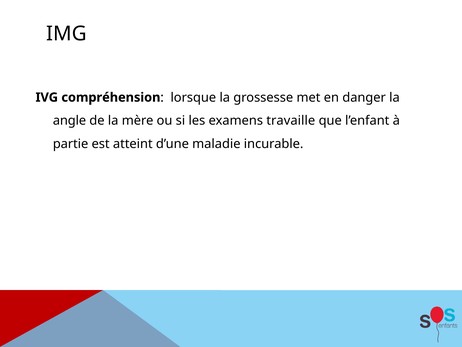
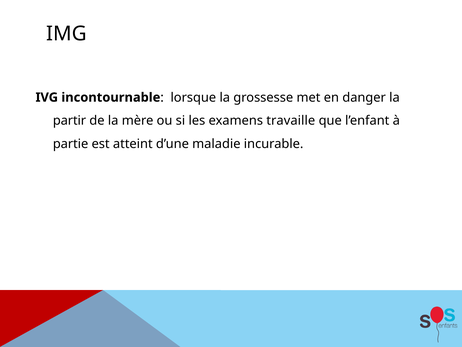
compréhension: compréhension -> incontournable (111, 97)
angle: angle -> partir (69, 120)
